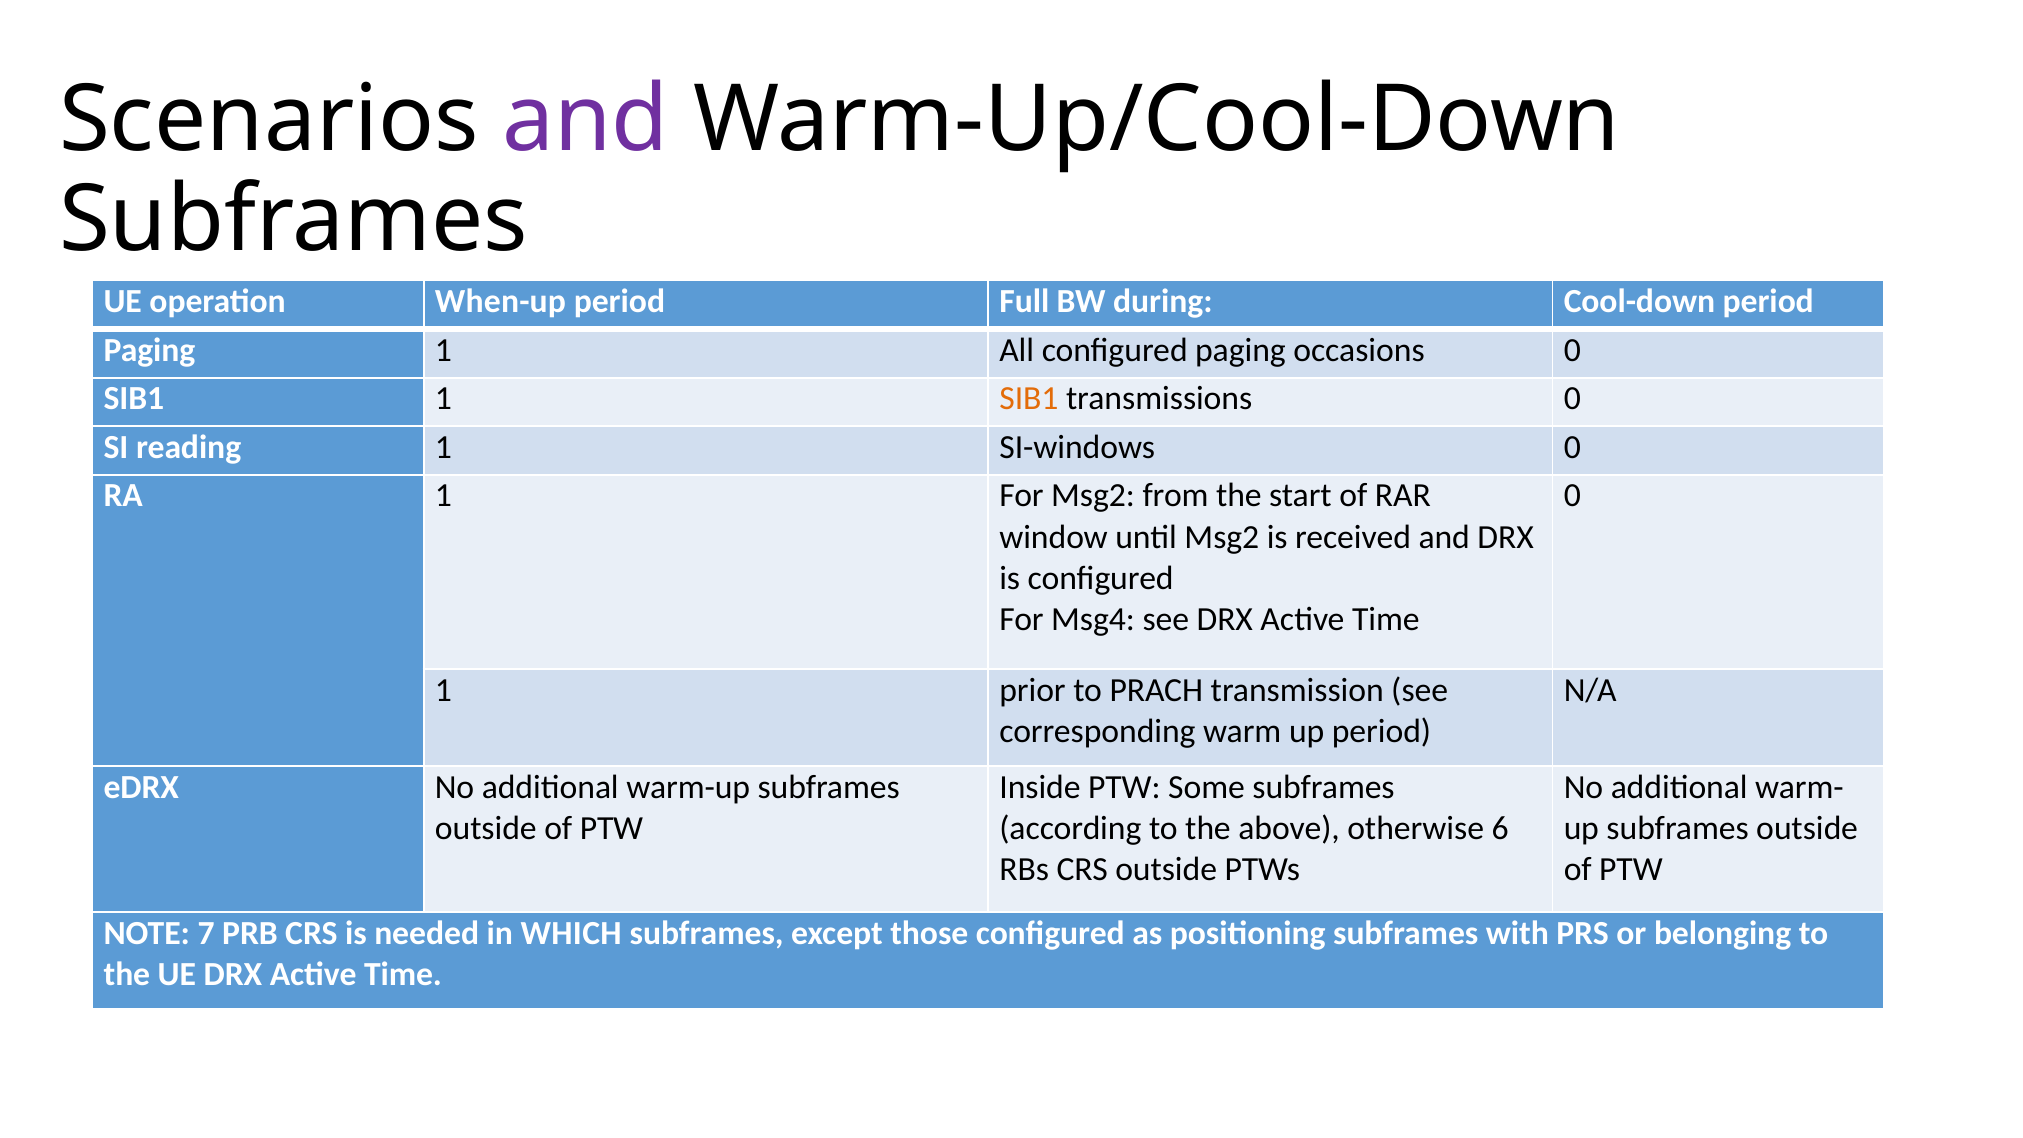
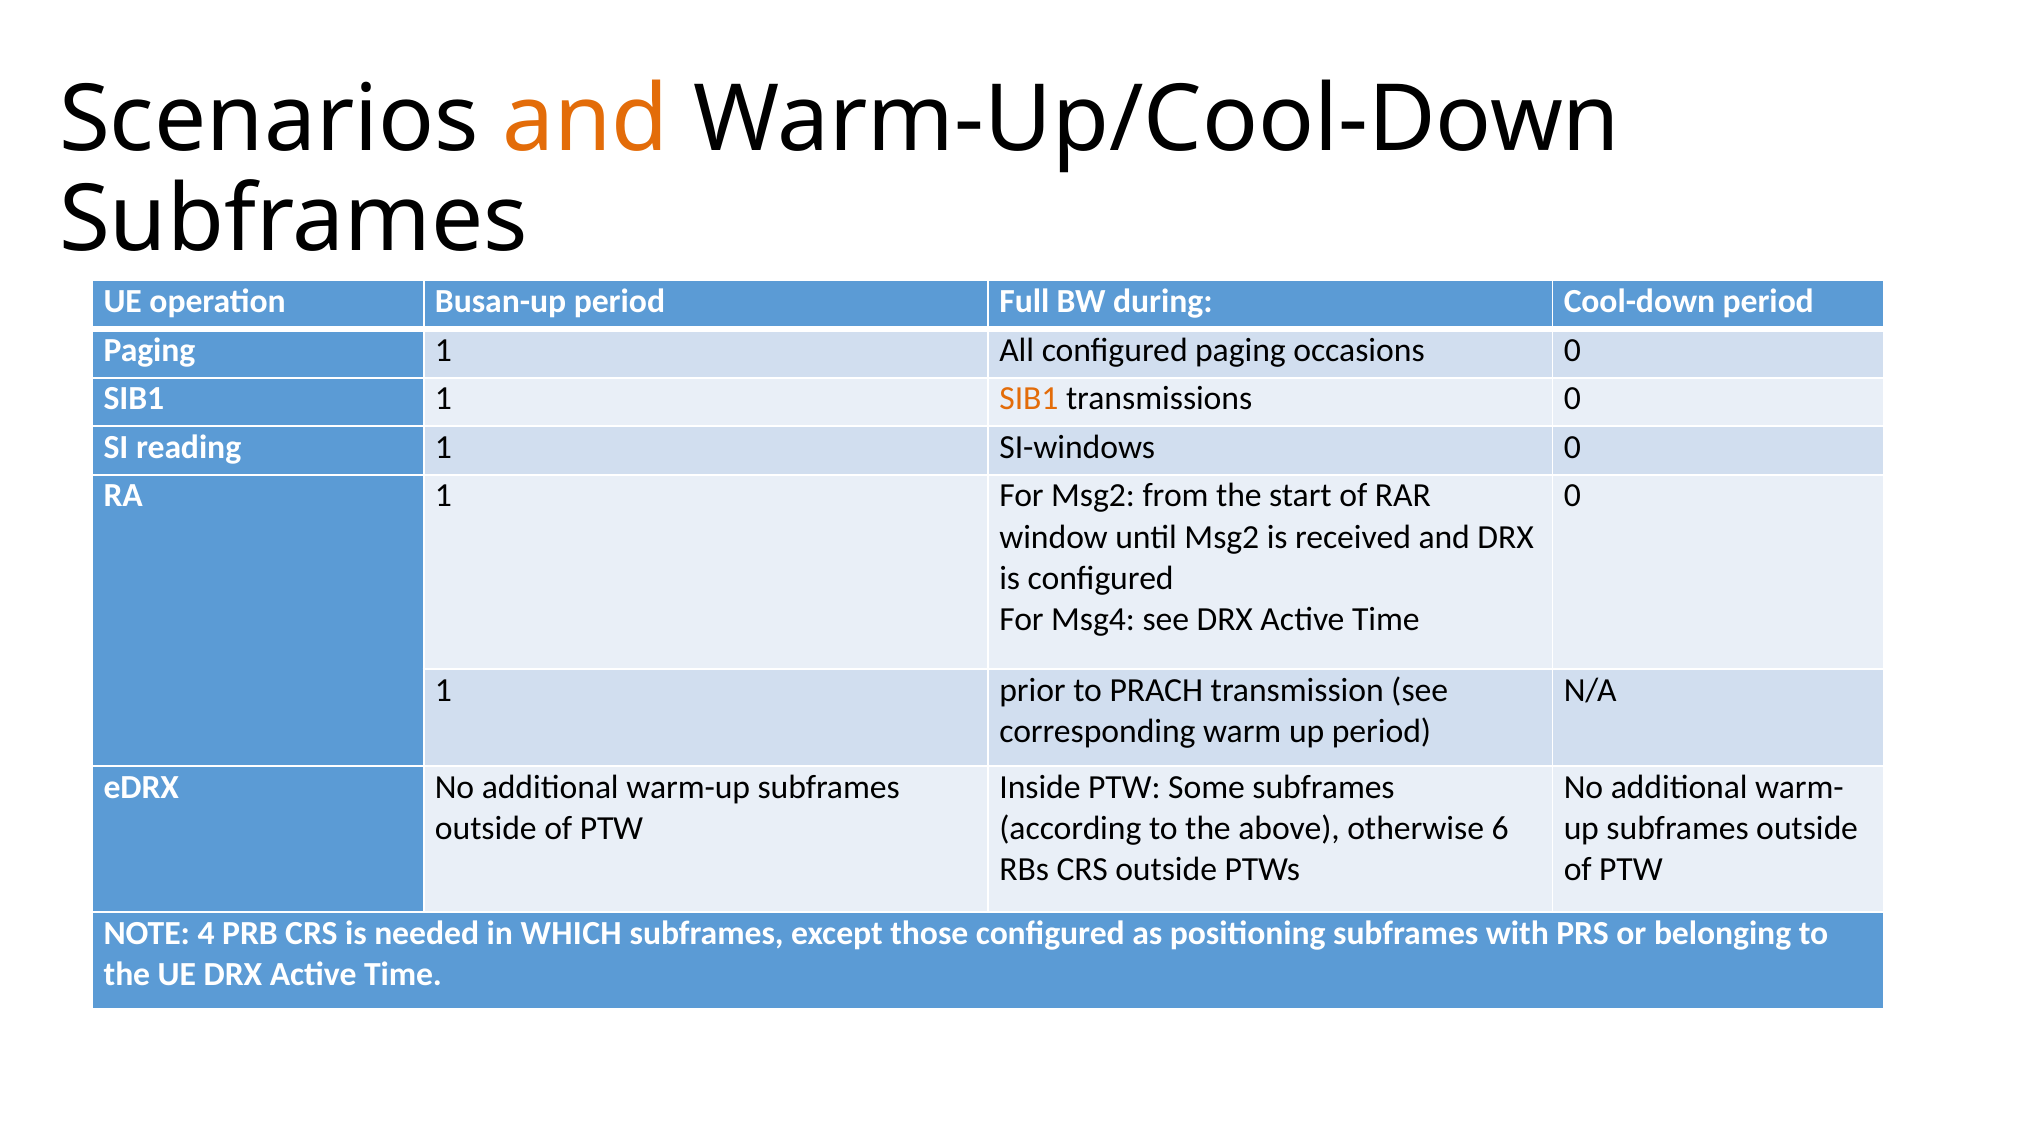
and colour: purple -> orange (586, 120)
When-up: When-up -> Busan-up (501, 302)
7: 7 -> 4 (206, 933)
